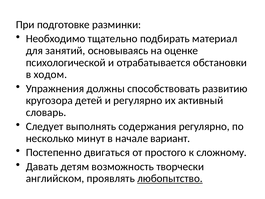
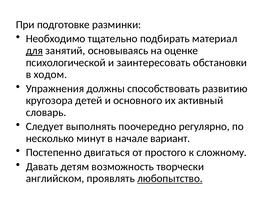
для underline: none -> present (34, 51)
отрабатывается: отрабатывается -> заинтересовать (154, 63)
и регулярно: регулярно -> основного (138, 100)
содержания: содержания -> поочередно (147, 126)
